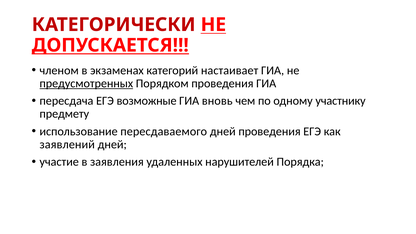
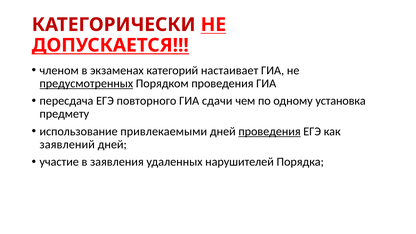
возможные: возможные -> повторного (146, 101)
вновь: вновь -> сдачи (217, 101)
участнику: участнику -> установка (341, 101)
пересдаваемого: пересдаваемого -> привлекаемыми (164, 131)
проведения underline: none -> present (270, 131)
